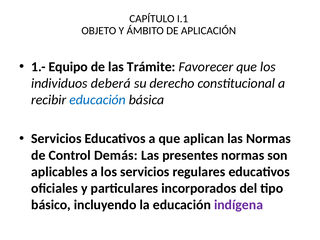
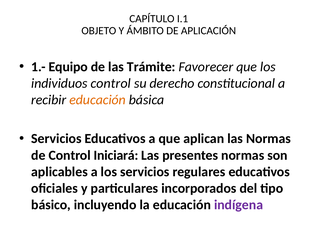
individuos deberá: deberá -> control (111, 83)
educación colour: blue -> orange (98, 100)
Demás: Demás -> Iniciará (116, 155)
